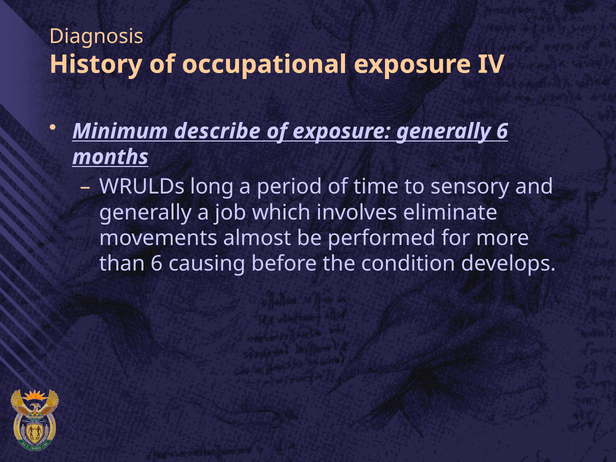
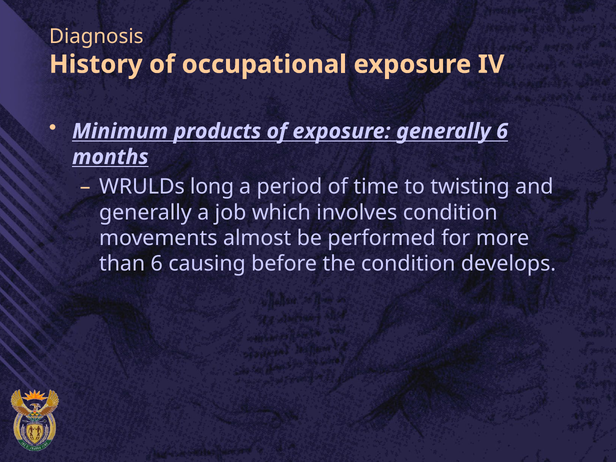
describe: describe -> products (217, 131)
sensory: sensory -> twisting (470, 187)
involves eliminate: eliminate -> condition (450, 213)
